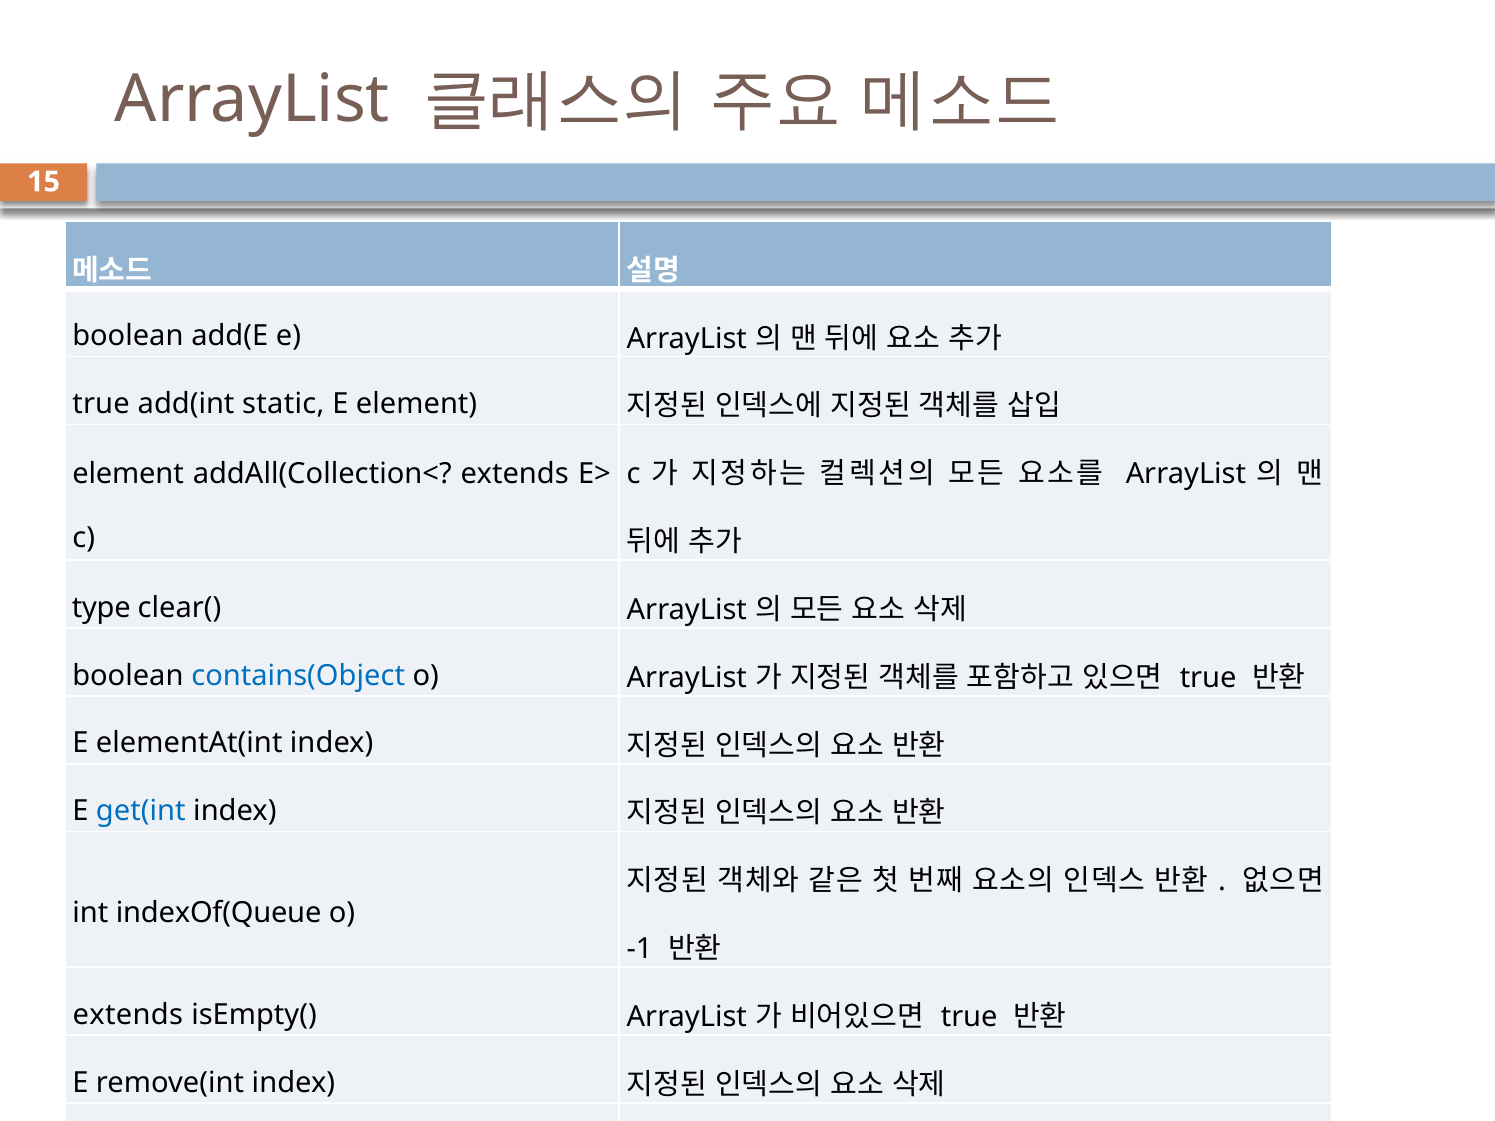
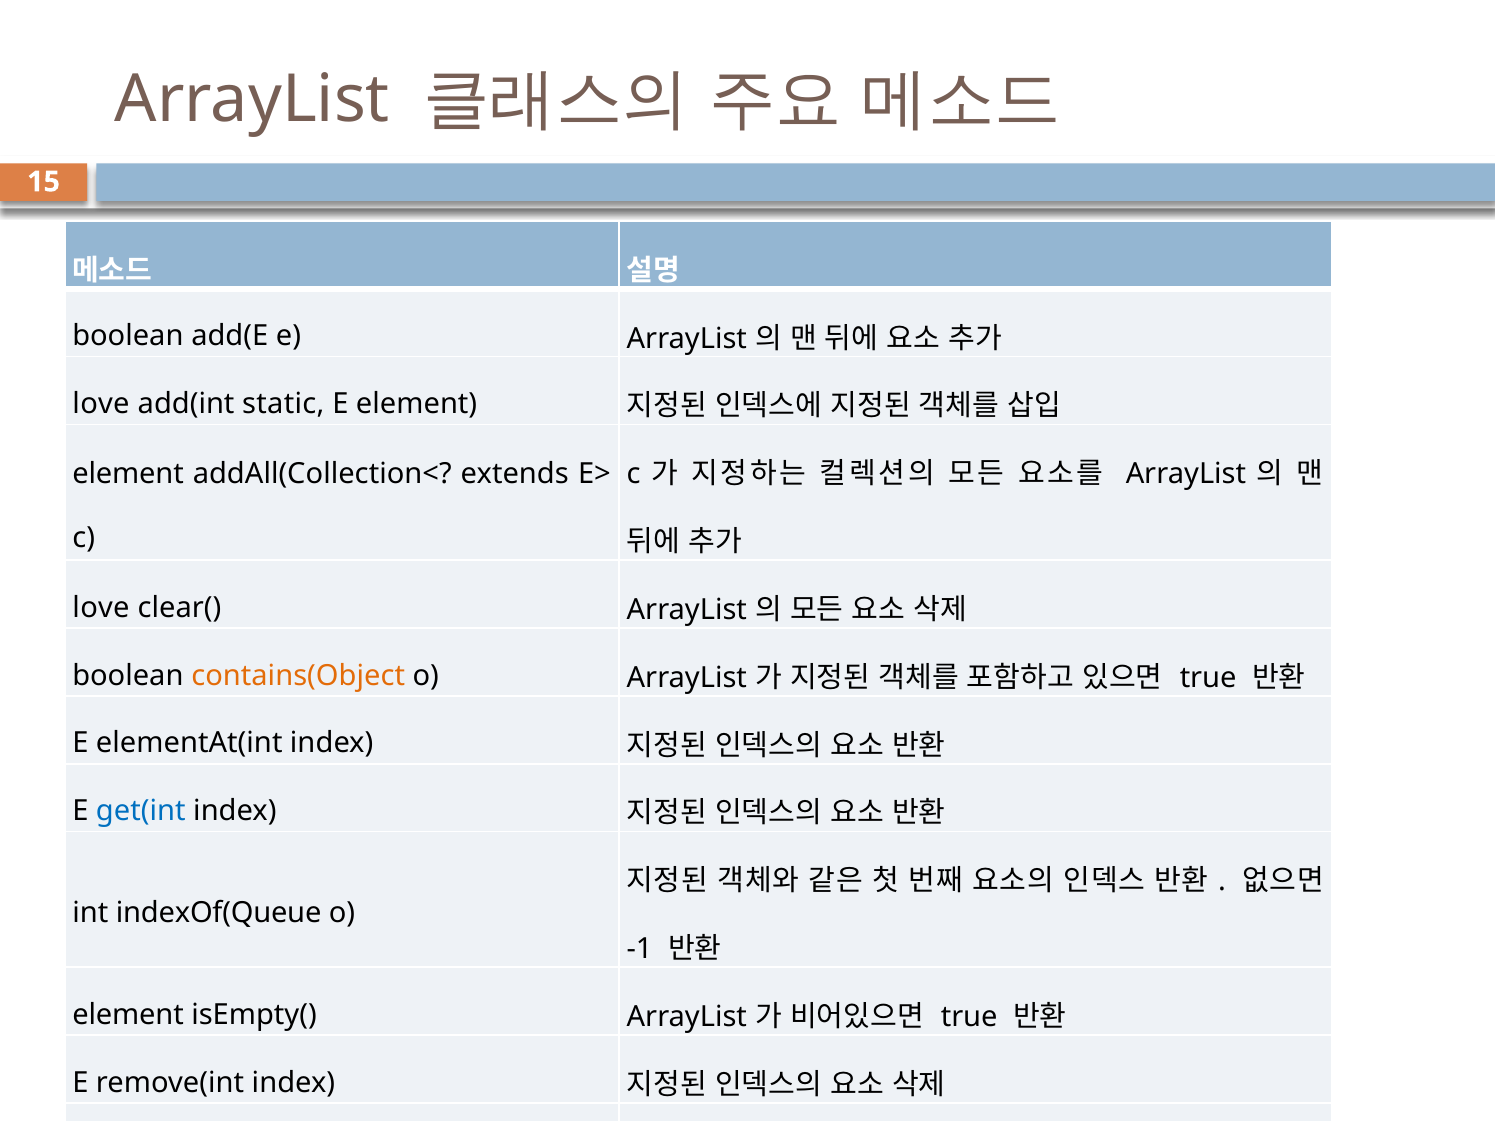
true: true -> love (101, 404)
type: type -> love (101, 608)
contains(Object colour: blue -> orange (298, 676)
extends: extends -> element (128, 1015)
